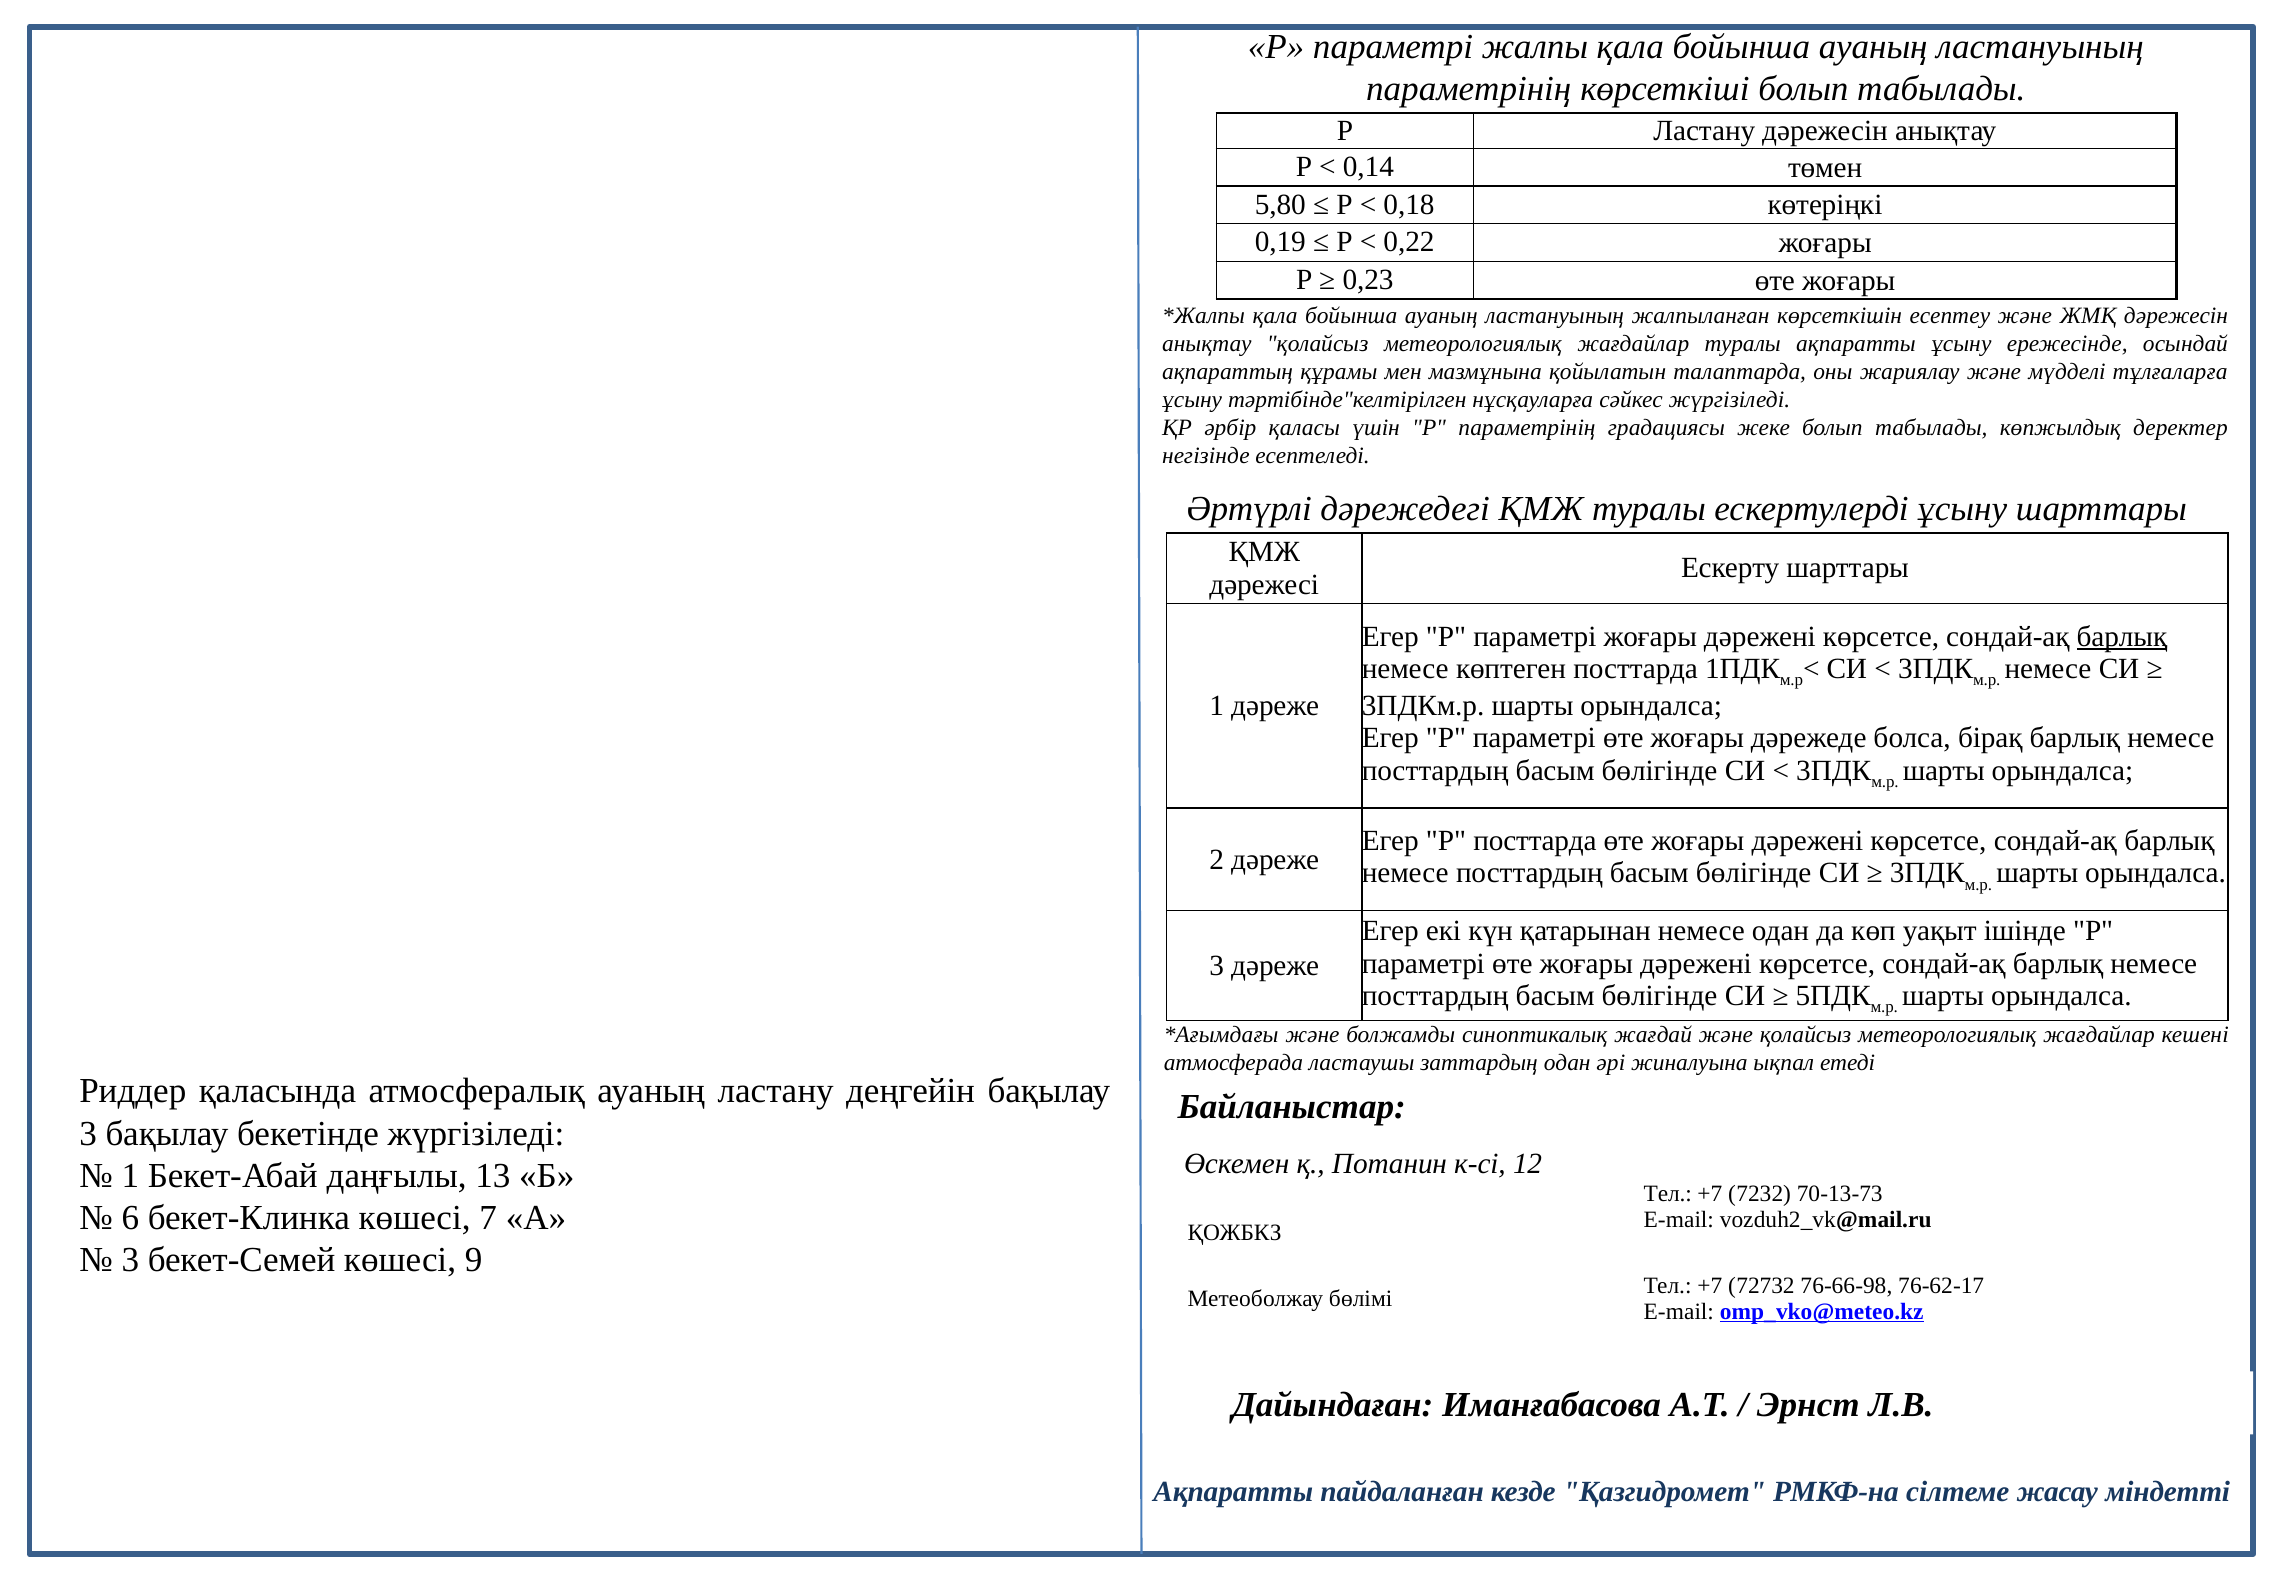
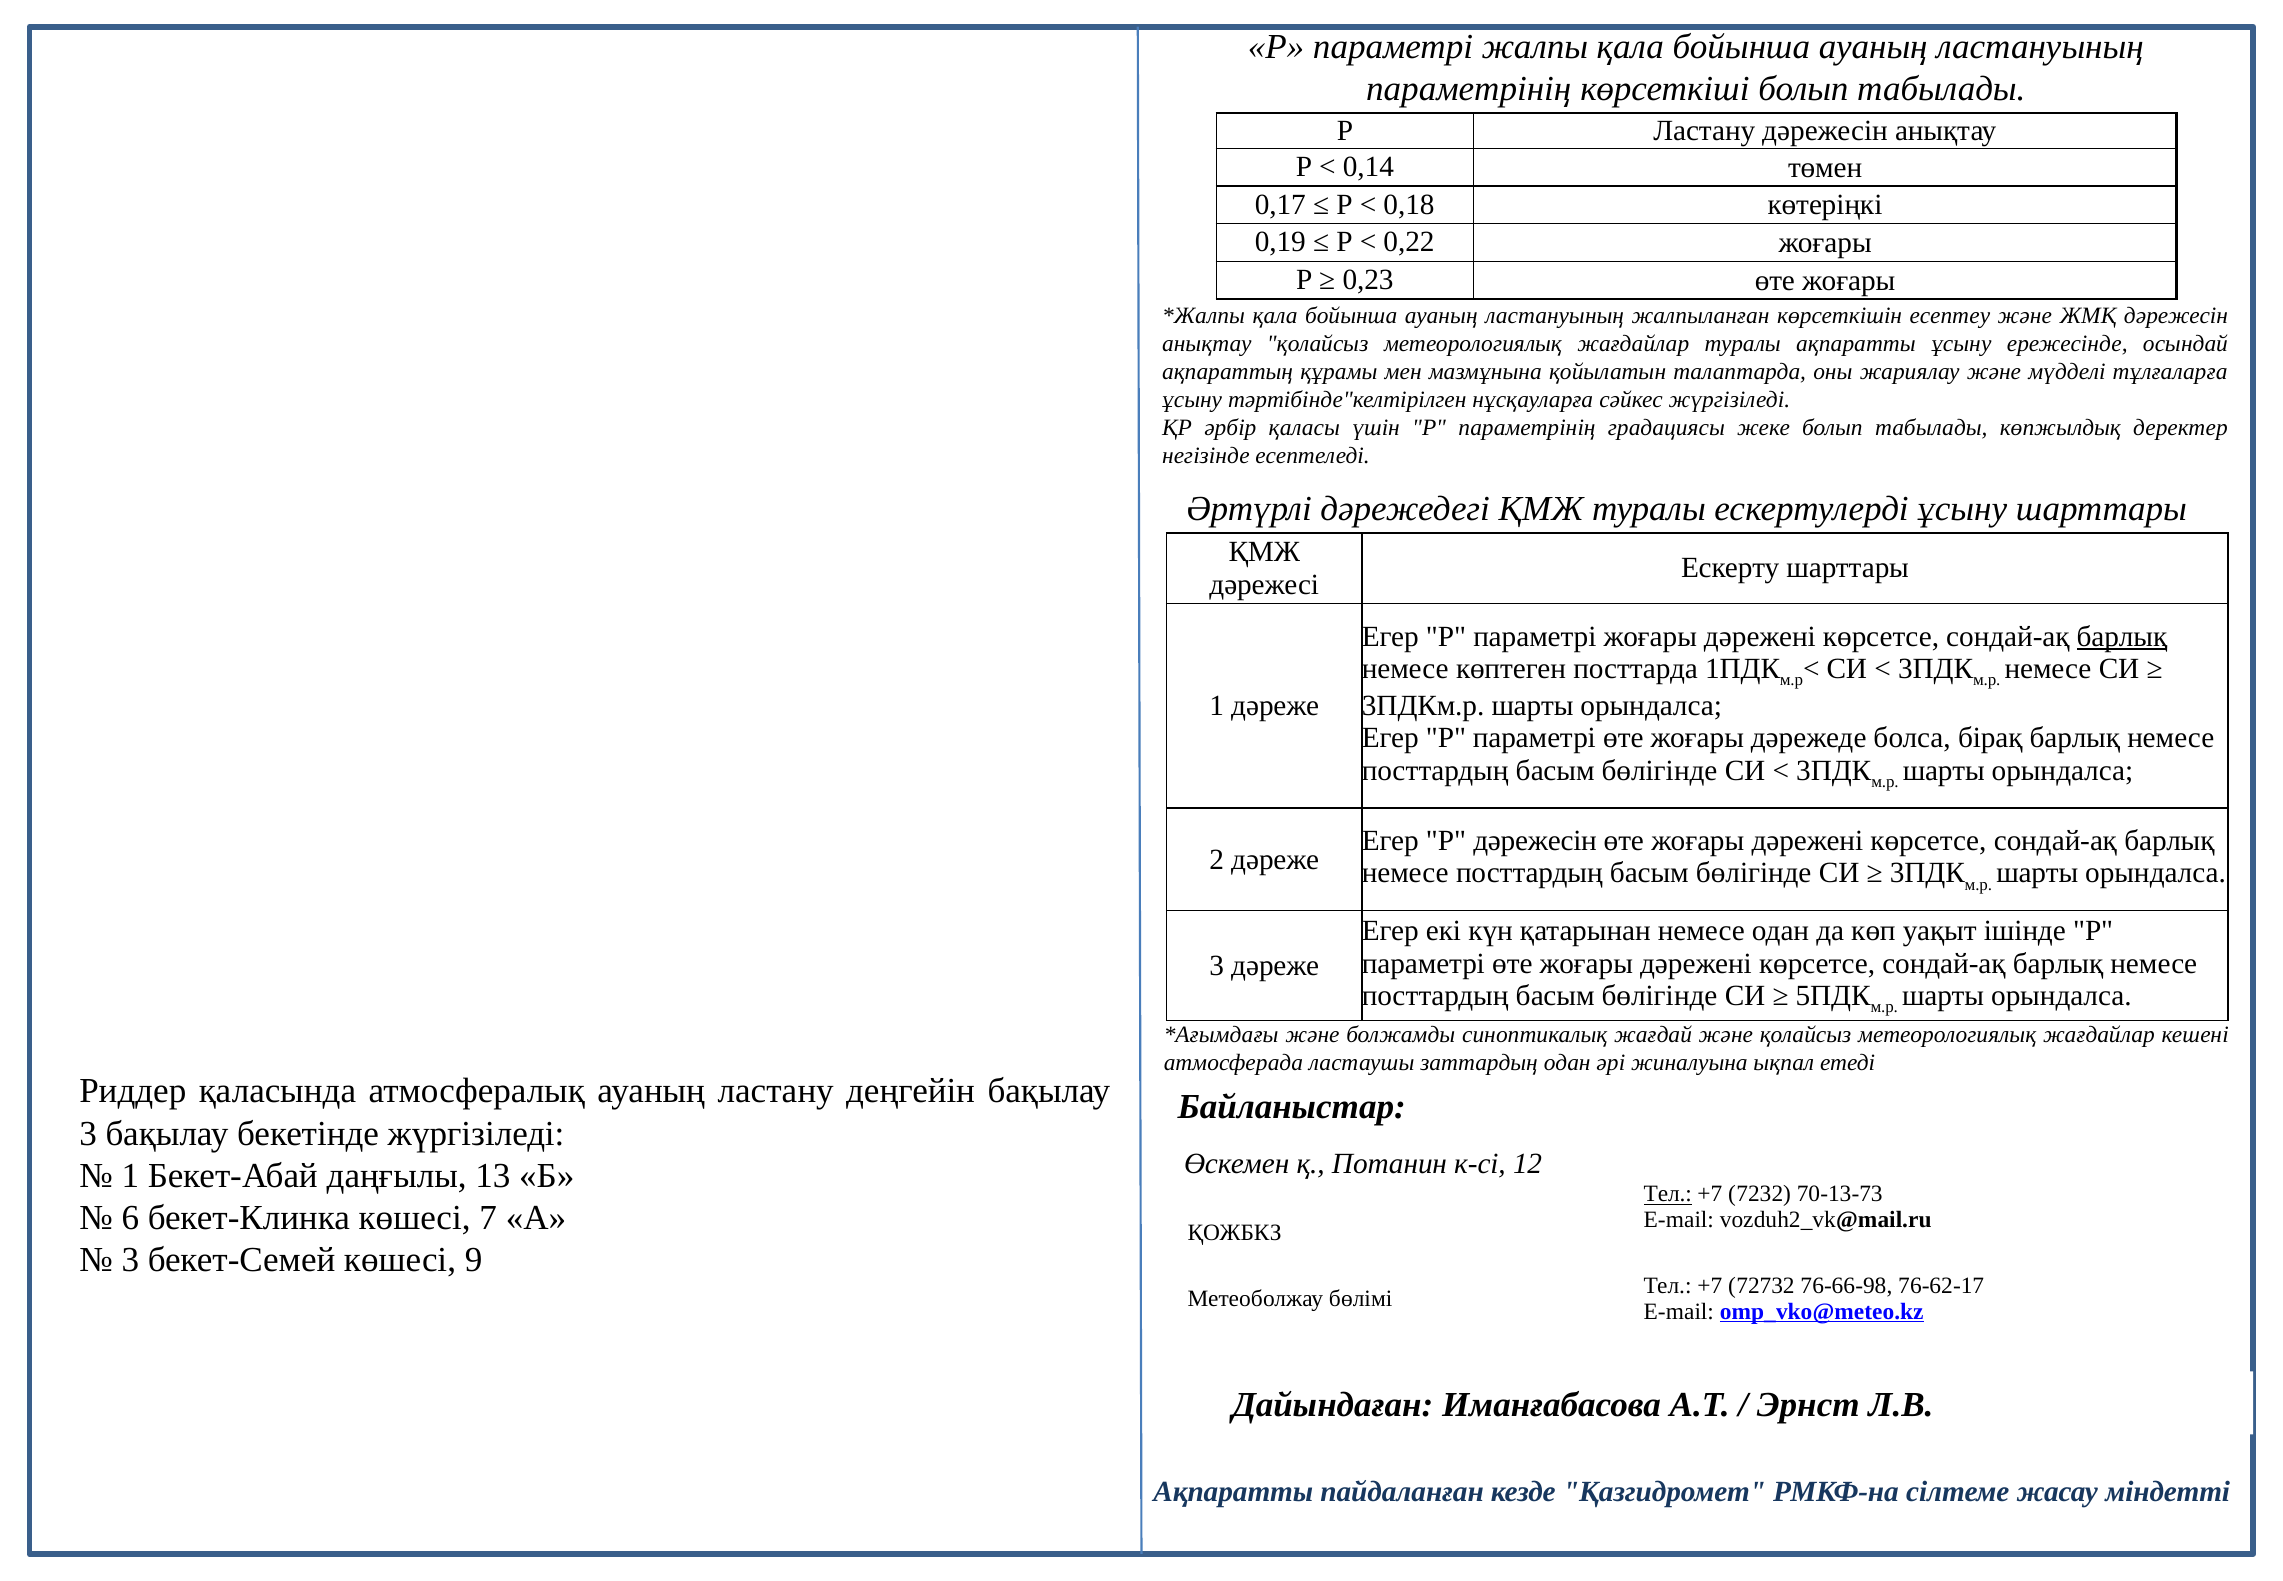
5,80: 5,80 -> 0,17 (1280, 205)
Р посттарда: посттарда -> дәрежесін (1535, 841)
Тел underline: none -> present (1668, 1194)
